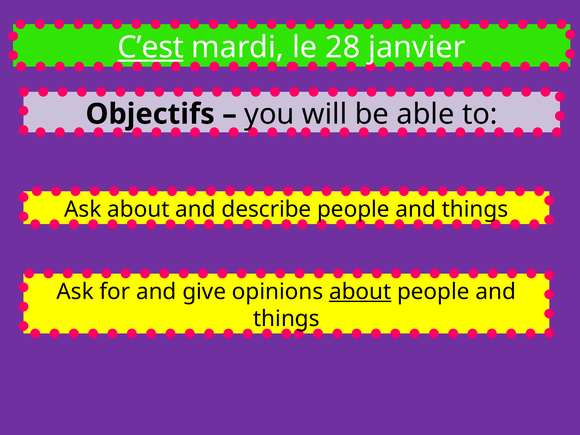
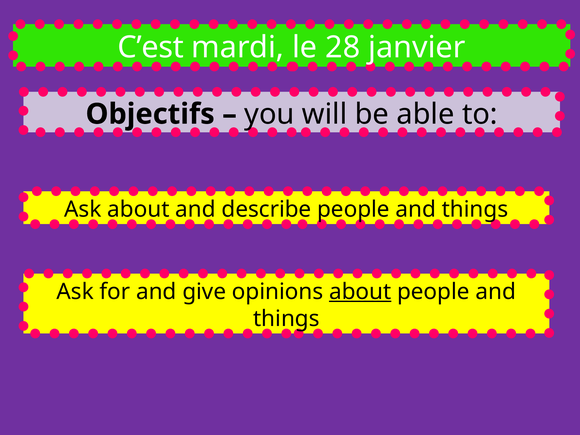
C’est underline: present -> none (151, 48)
